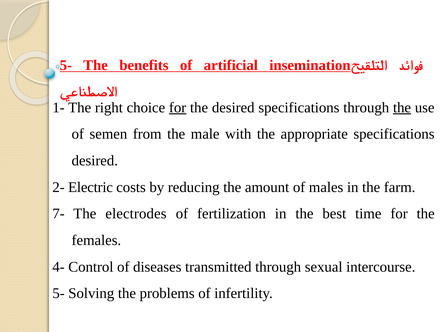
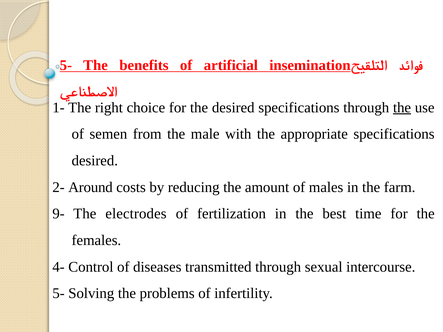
for underline: present -> none (178, 108)
Electric: Electric -> Around (91, 187)
7-: 7- -> 9- (59, 214)
